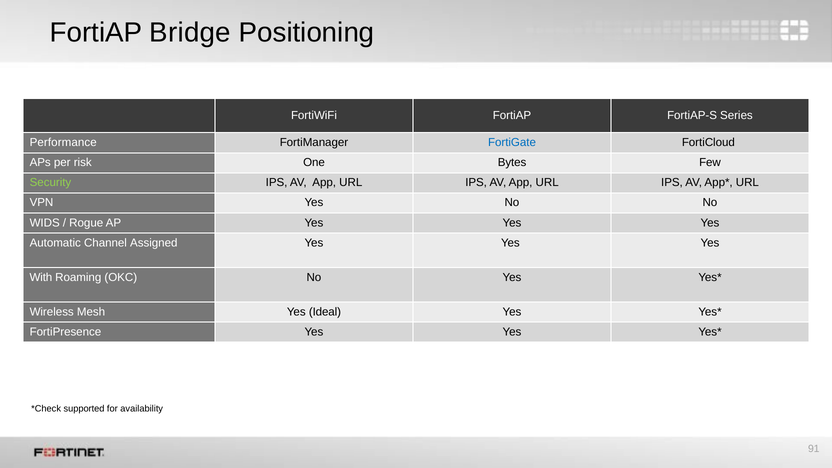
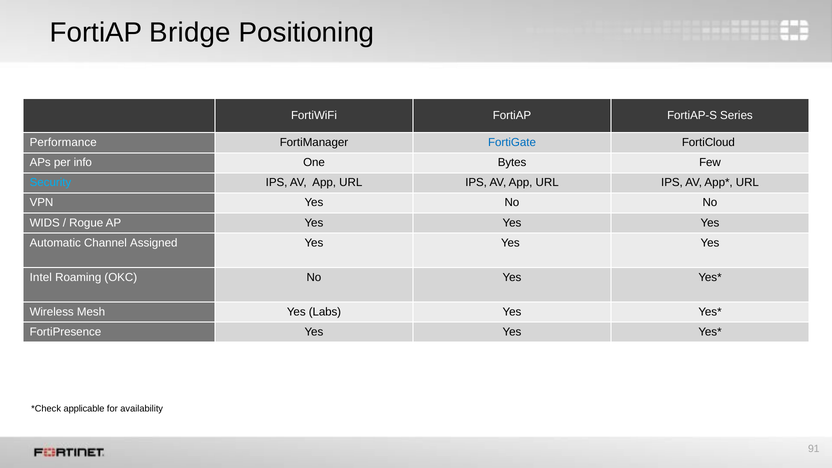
risk: risk -> info (83, 163)
Security colour: light green -> light blue (50, 183)
With: With -> Intel (41, 277)
Ideal: Ideal -> Labs (325, 312)
supported: supported -> applicable (84, 409)
